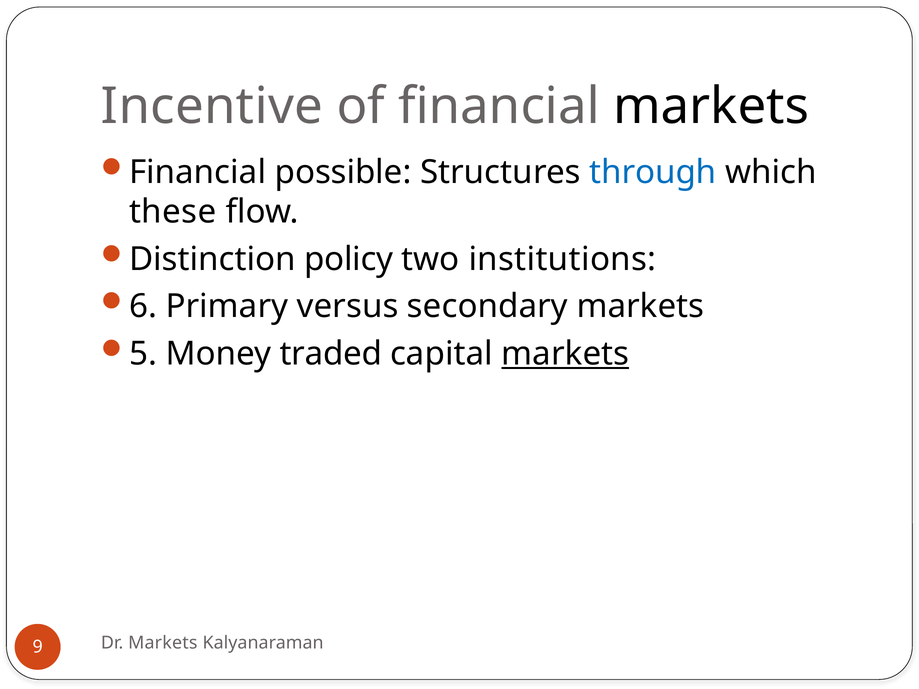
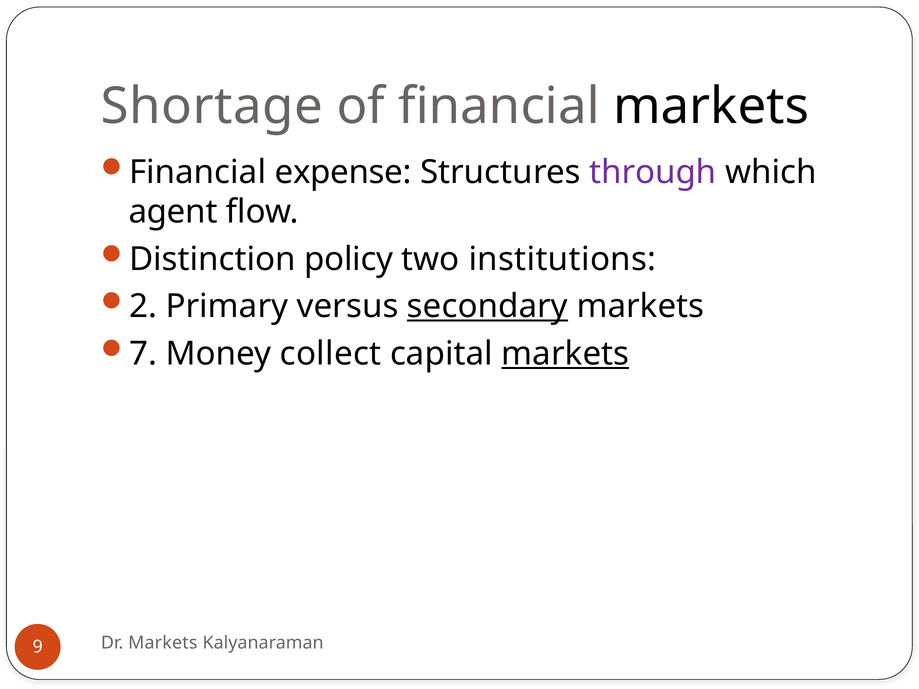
Incentive: Incentive -> Shortage (212, 106)
possible: possible -> expense (343, 172)
through colour: blue -> purple (653, 172)
these: these -> agent (173, 212)
6: 6 -> 2 (143, 307)
secondary underline: none -> present (487, 307)
5: 5 -> 7 (143, 354)
traded: traded -> collect (331, 354)
